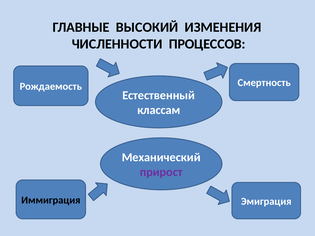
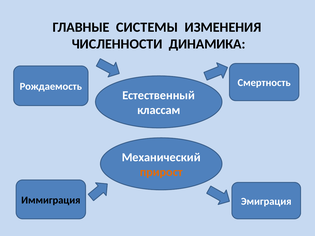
ВЫСОКИЙ: ВЫСОКИЙ -> СИСТЕМЫ (147, 27)
ПРОЦЕССОВ: ПРОЦЕССОВ -> ДИНАМИКА (207, 44)
прирост colour: purple -> orange (161, 172)
